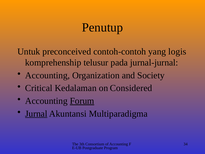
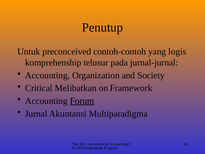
Kedalaman: Kedalaman -> Melibatkan (76, 88)
Considered: Considered -> Framework (131, 88)
Jurnal underline: present -> none (36, 114)
